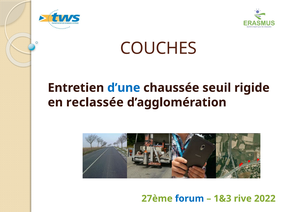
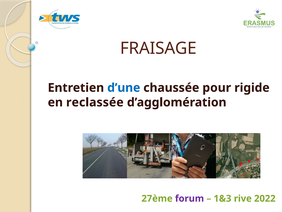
COUCHES: COUCHES -> FRAISAGE (158, 48)
seuil: seuil -> pour (217, 88)
forum colour: blue -> purple (189, 198)
